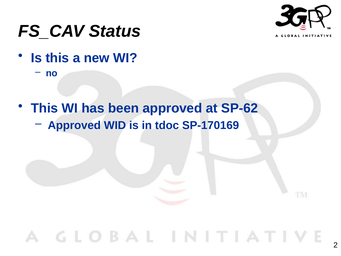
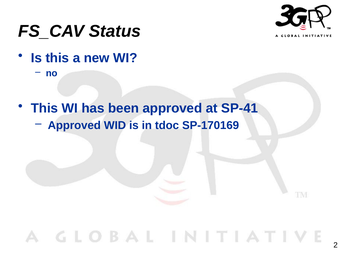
SP-62: SP-62 -> SP-41 (240, 108)
